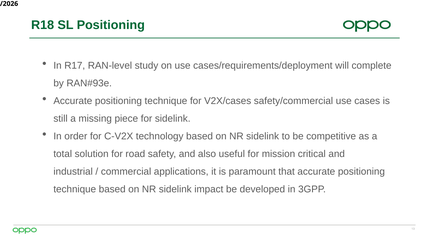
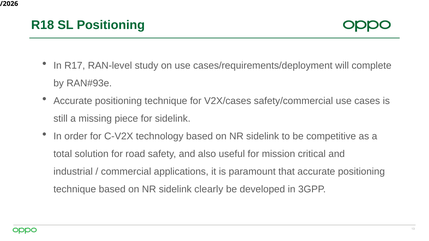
impact: impact -> clearly (209, 190)
